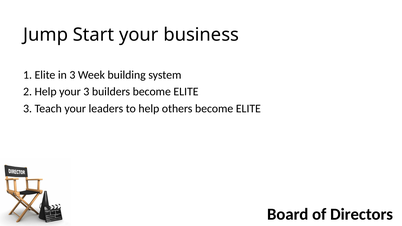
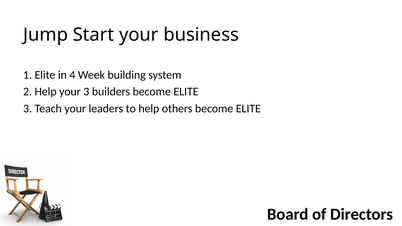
in 3: 3 -> 4 (72, 75)
